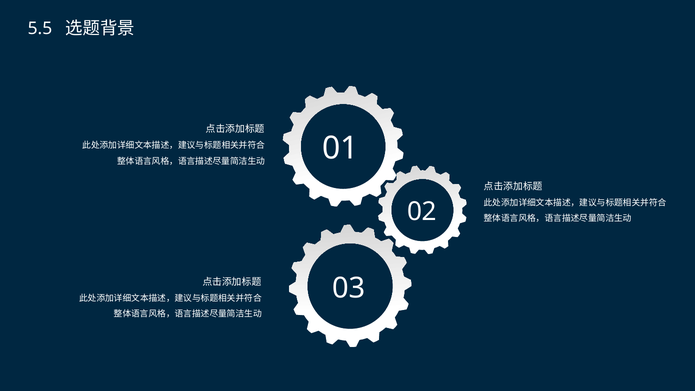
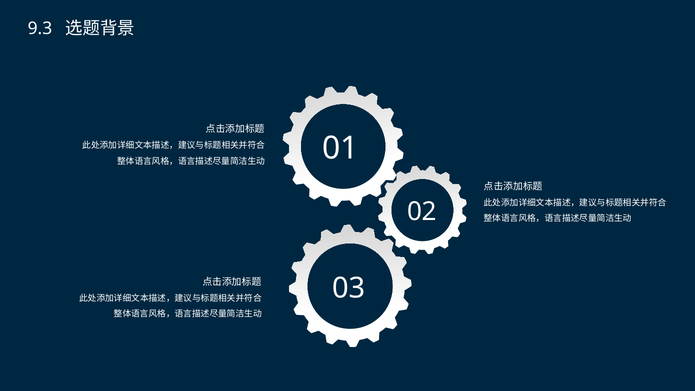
5.5: 5.5 -> 9.3 (40, 28)
